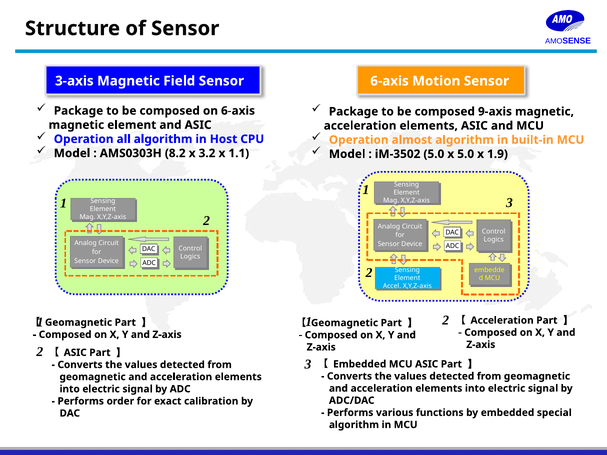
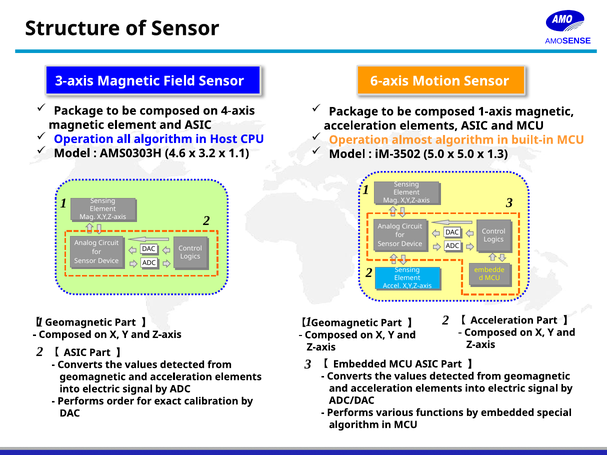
on 6-axis: 6-axis -> 4-axis (238, 111)
9-axis: 9-axis -> 1-axis (495, 112)
8.2: 8.2 -> 4.6 (175, 153)
1.9: 1.9 -> 1.3 (497, 154)
